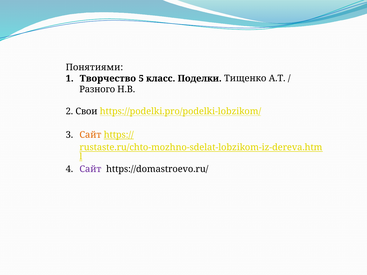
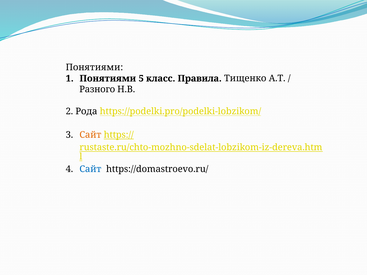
Творчество: Творчество -> Понятиями (108, 79)
Поделки: Поделки -> Правила (200, 79)
Свои: Свои -> Рода (86, 112)
Сайт colour: purple -> blue (90, 169)
